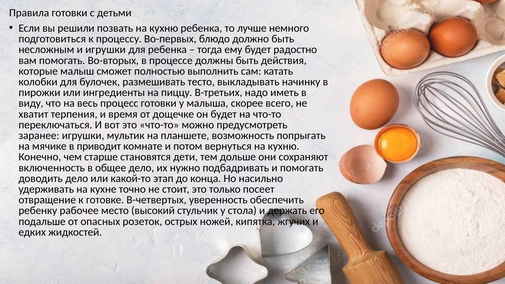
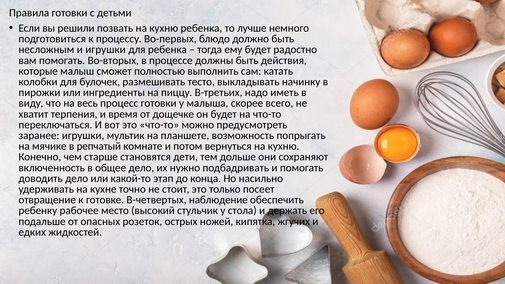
приводит: приводит -> репчатый (99, 146)
уверенность: уверенность -> наблюдение (218, 200)
